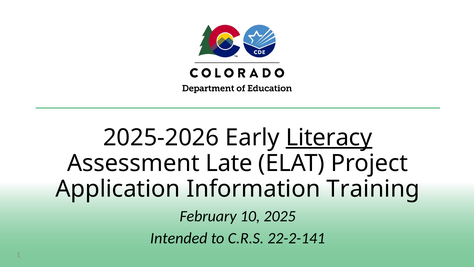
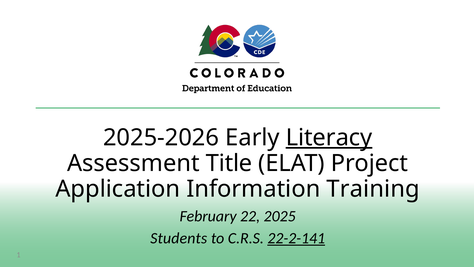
Late: Late -> Title (229, 163)
10: 10 -> 22 (250, 216)
Intended: Intended -> Students (179, 238)
22-2-141 underline: none -> present (296, 238)
